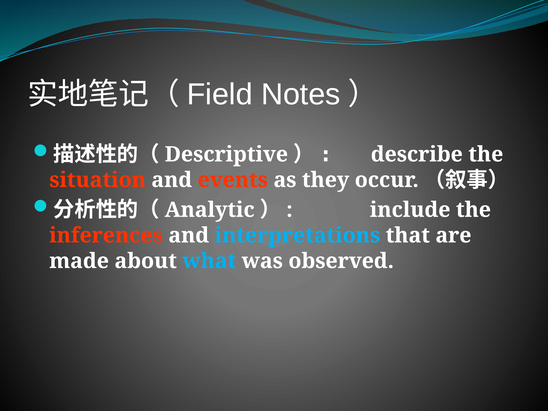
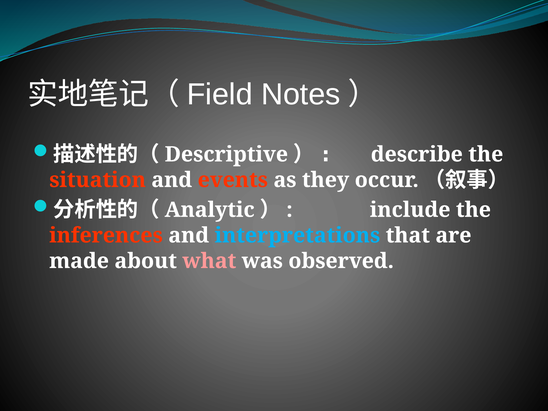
what colour: light blue -> pink (209, 261)
